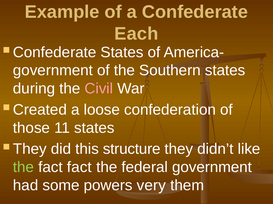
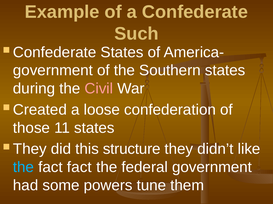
Each: Each -> Such (136, 34)
the colour: light green -> light blue (24, 168)
very: very -> tune (151, 186)
